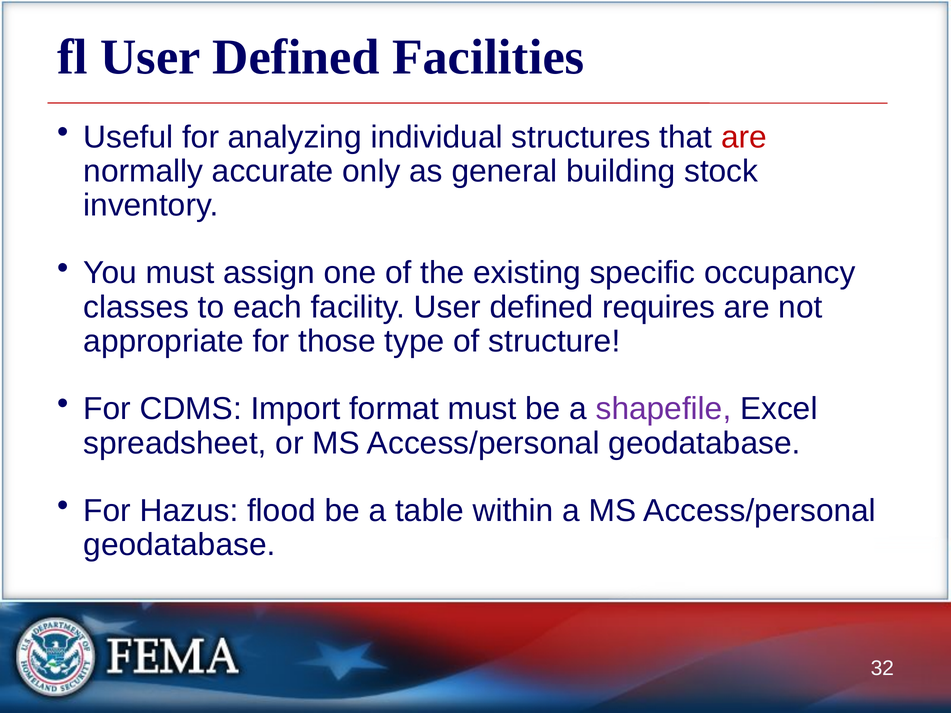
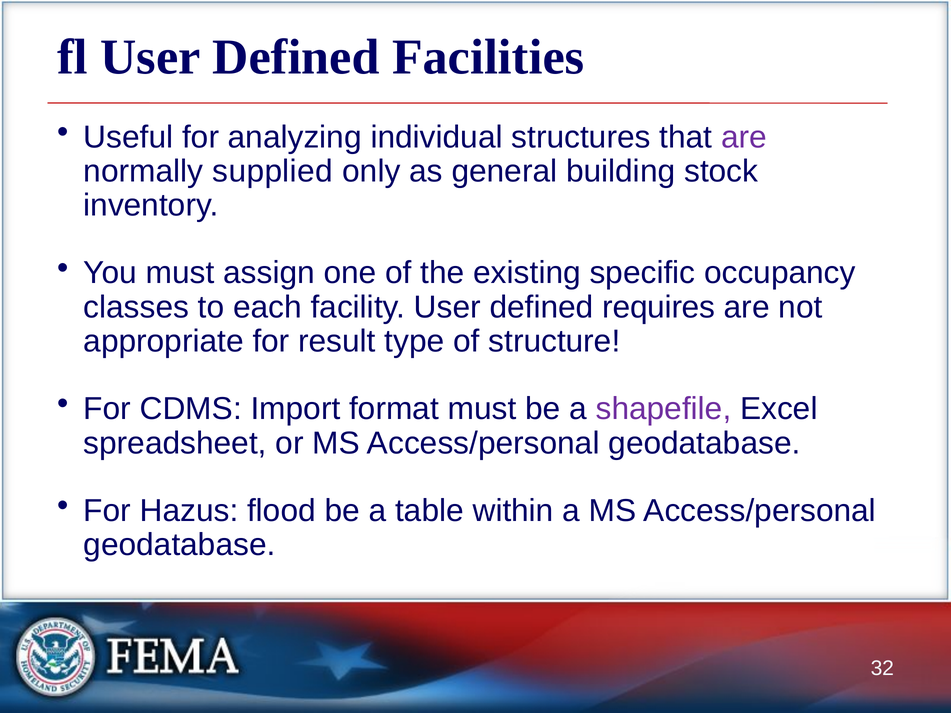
are colour: red -> purple (744, 137)
accurate: accurate -> supplied (273, 171)
those: those -> result (337, 342)
